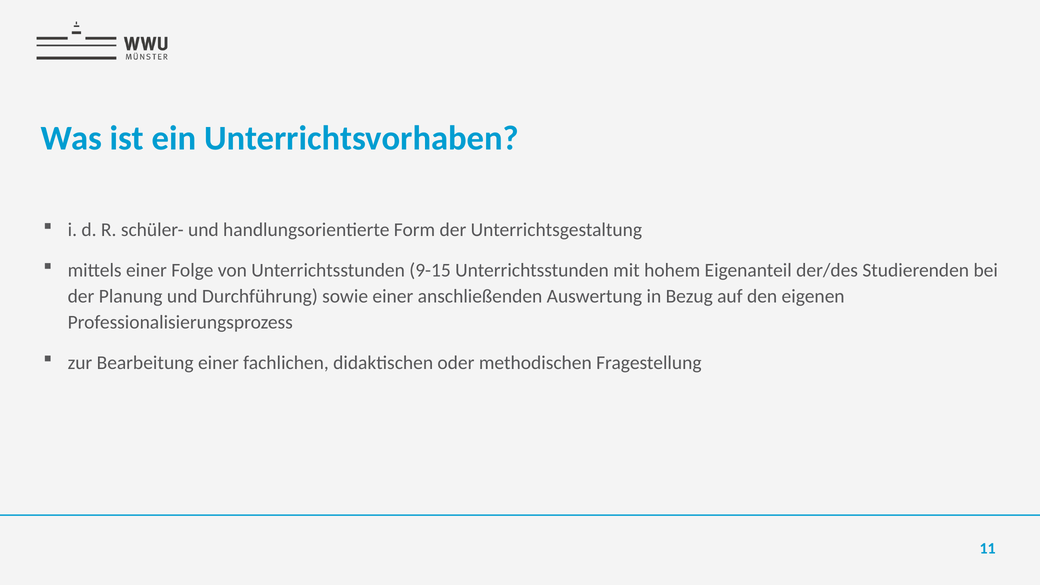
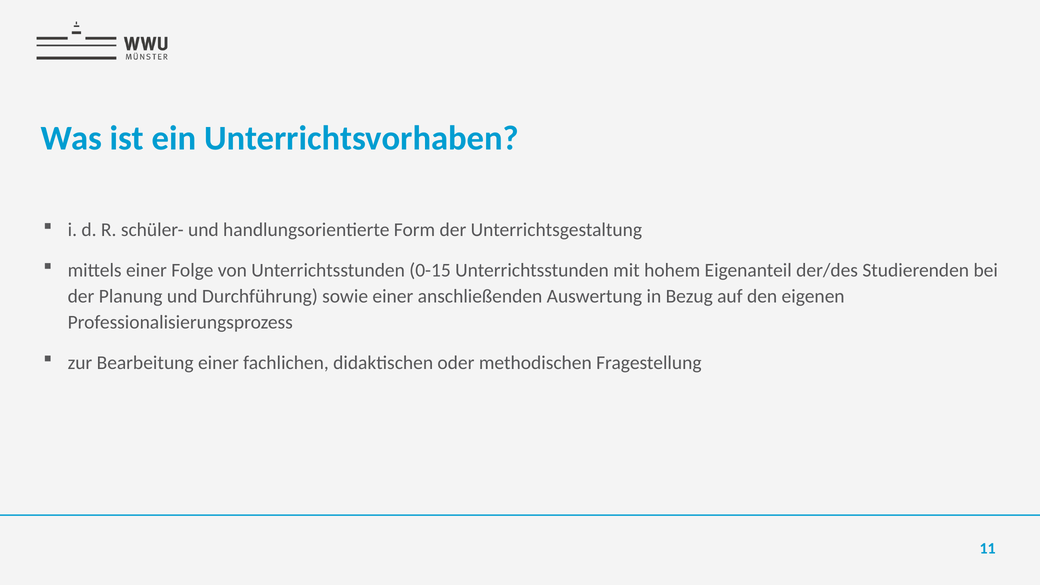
9-15: 9-15 -> 0-15 (430, 270)
